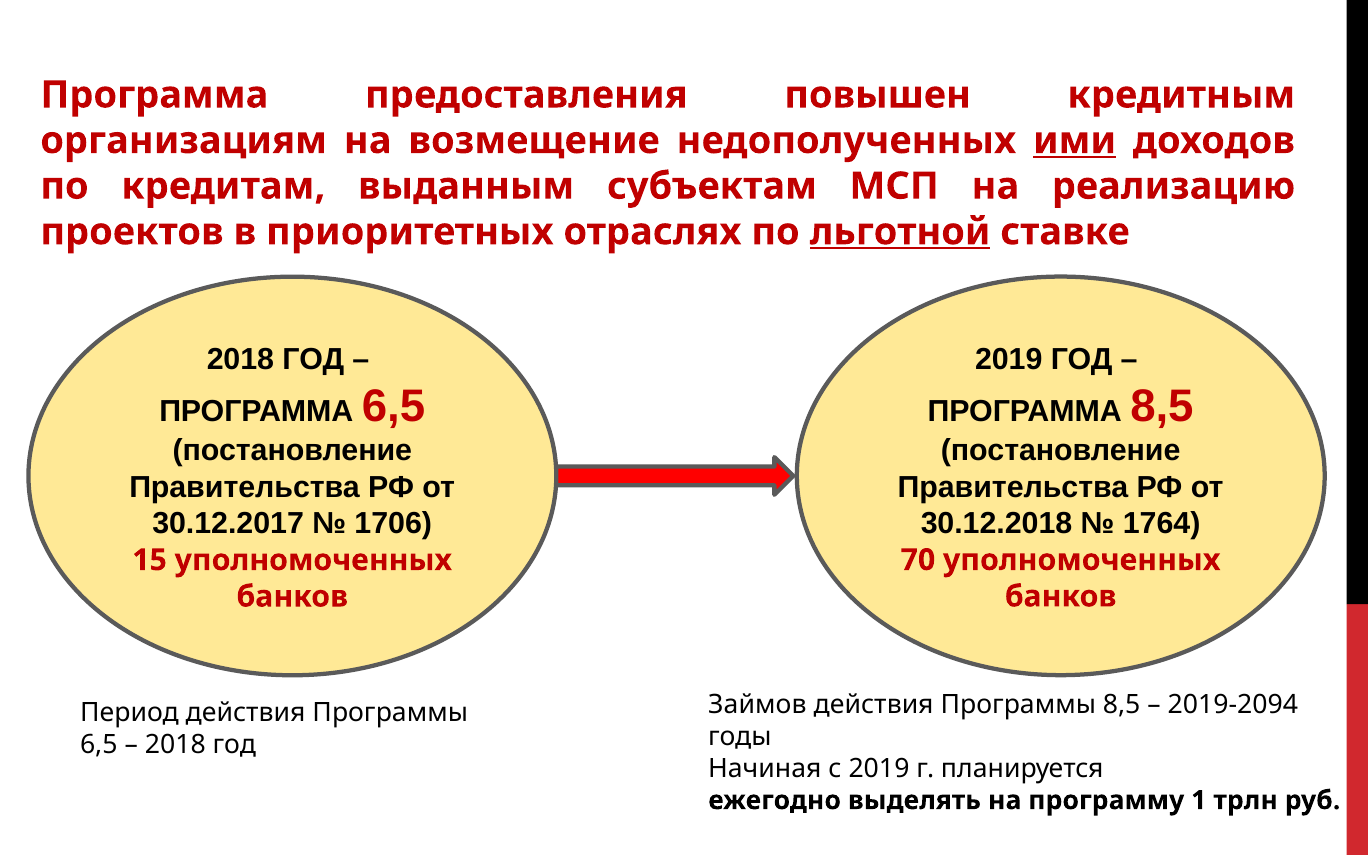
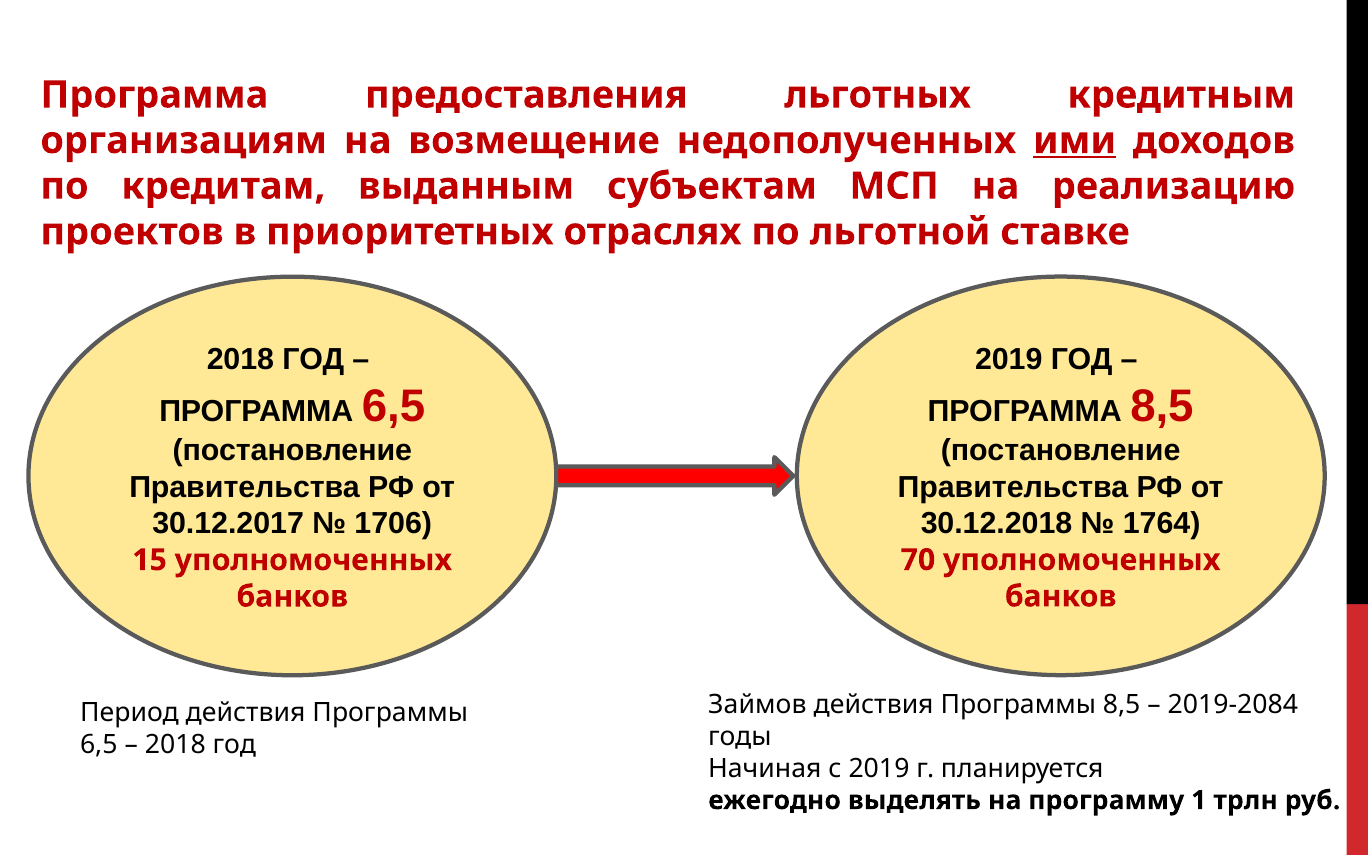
повышен: повышен -> льготных (878, 95)
льготной underline: present -> none (900, 232)
2019-2094: 2019-2094 -> 2019-2084 (1233, 705)
